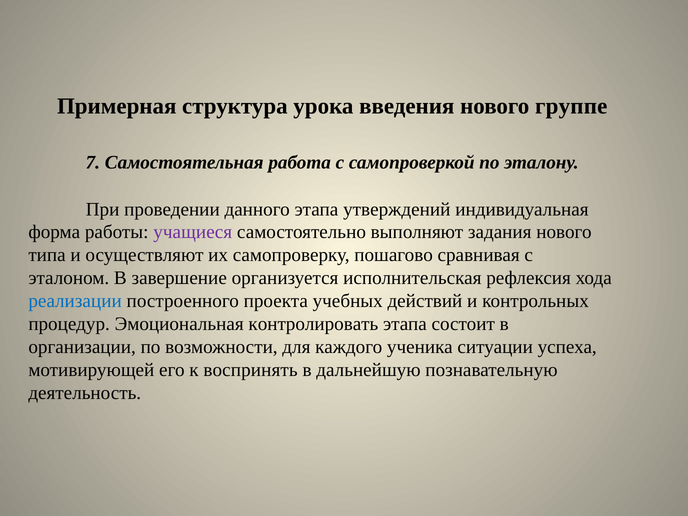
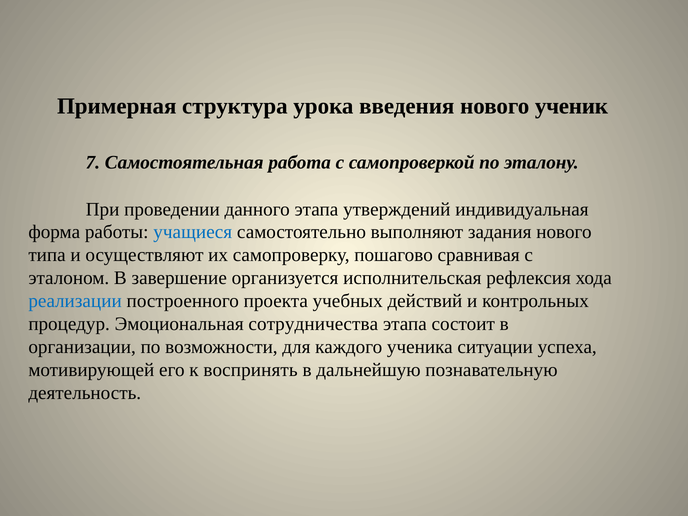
группе: группе -> ученик (571, 106)
учащиеся colour: purple -> blue (193, 232)
контролировать: контролировать -> сотрудничества (313, 324)
